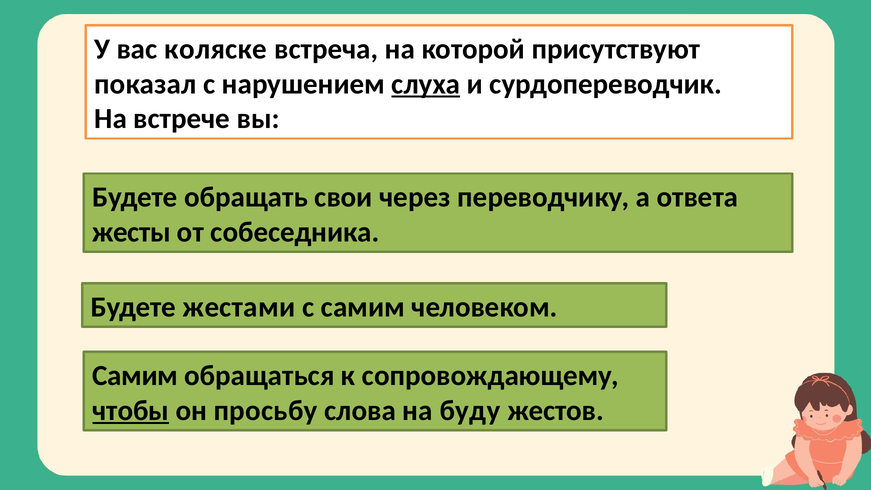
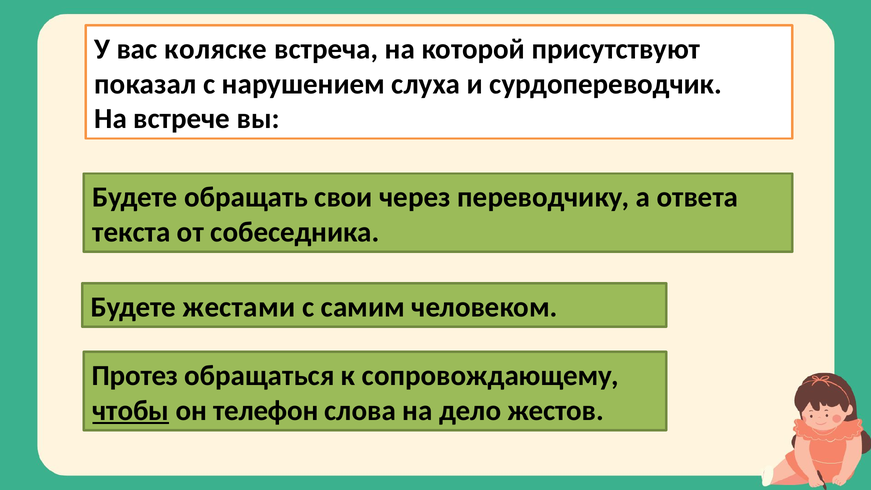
слуха underline: present -> none (426, 84)
жесты: жесты -> текста (131, 232)
Самим: Самим -> Протез (135, 376)
просьбу: просьбу -> телефон (266, 410)
буду: буду -> дело (470, 410)
